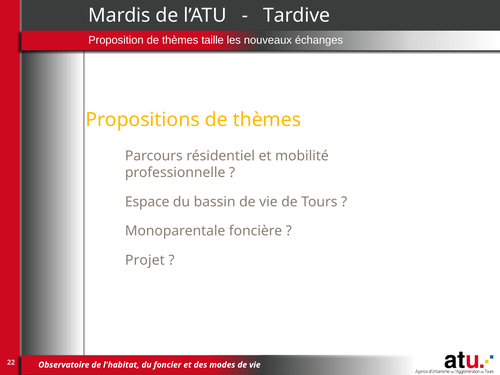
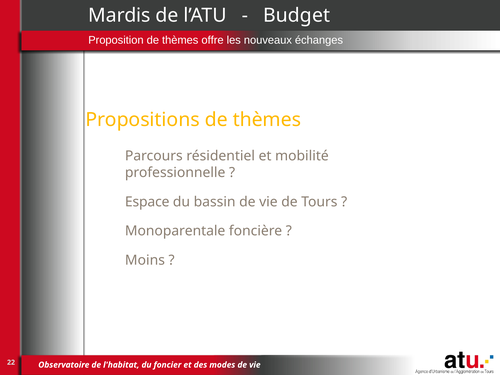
Tardive: Tardive -> Budget (297, 16)
taille: taille -> offre (213, 40)
Projet: Projet -> Moins (145, 260)
